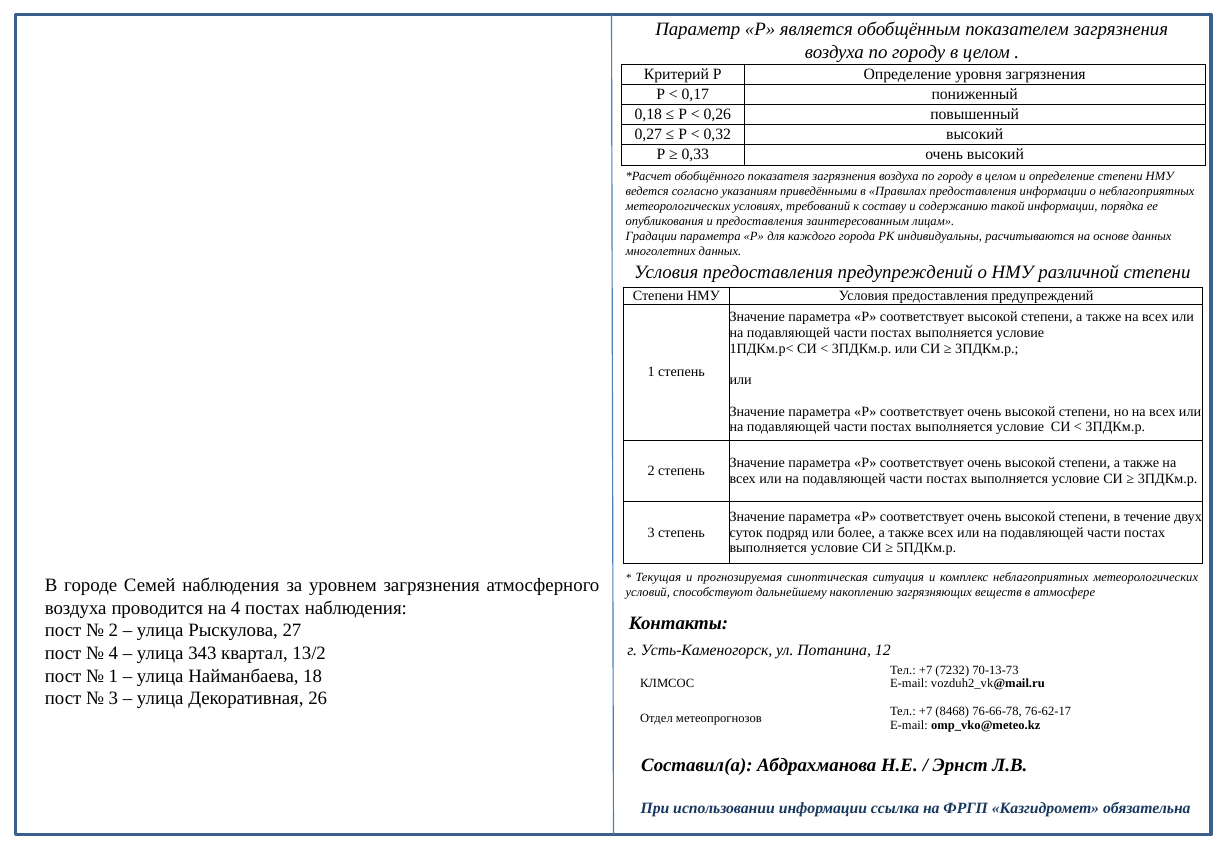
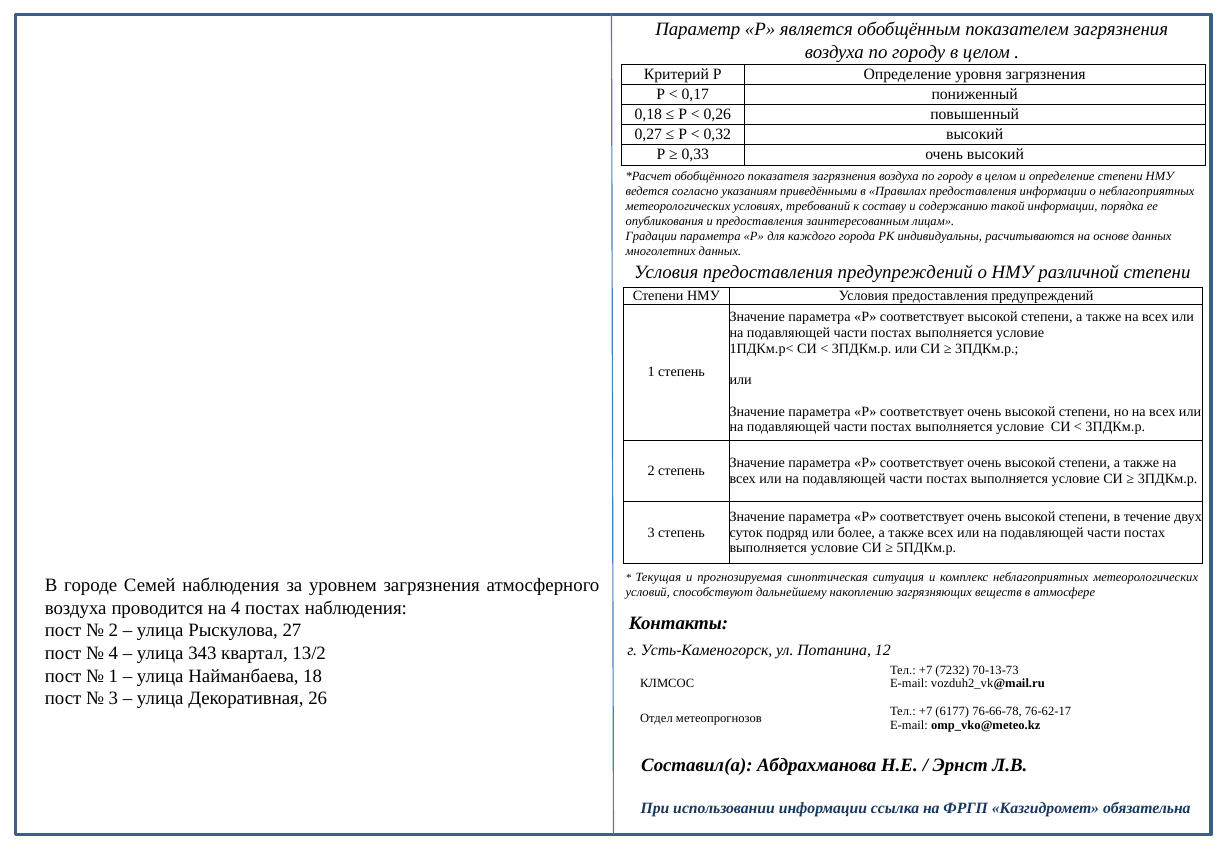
8468: 8468 -> 6177 (952, 712)
